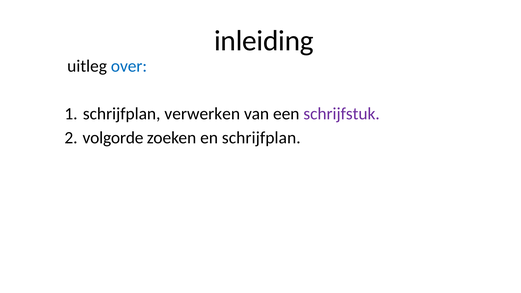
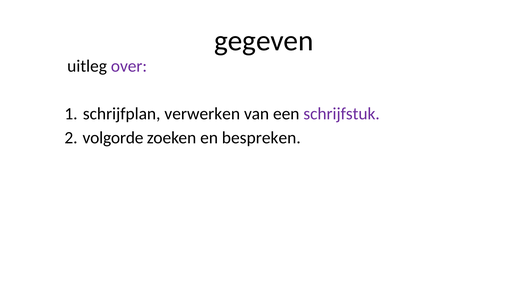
inleiding: inleiding -> gegeven (264, 41)
over colour: blue -> purple (129, 66)
en schrijfplan: schrijfplan -> bespreken (261, 138)
